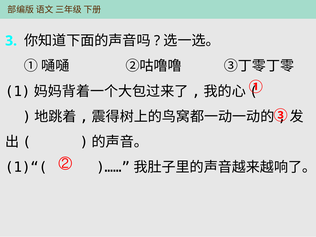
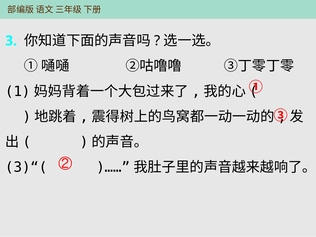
1)“(: 1)“( -> 3)“( (26, 167)
